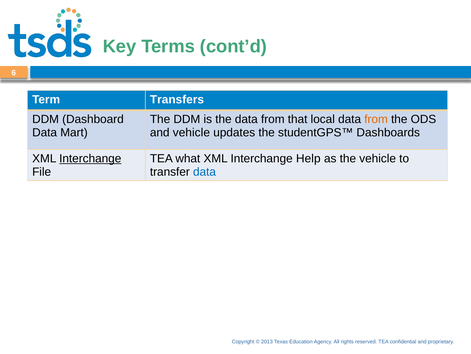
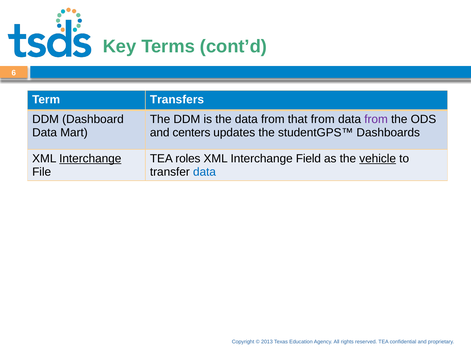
that local: local -> from (323, 119)
from colour: orange -> purple (376, 119)
and vehicle: vehicle -> centers (191, 132)
what: what -> roles (188, 158)
Help: Help -> Field (308, 158)
vehicle underline: none -> present (378, 158)
